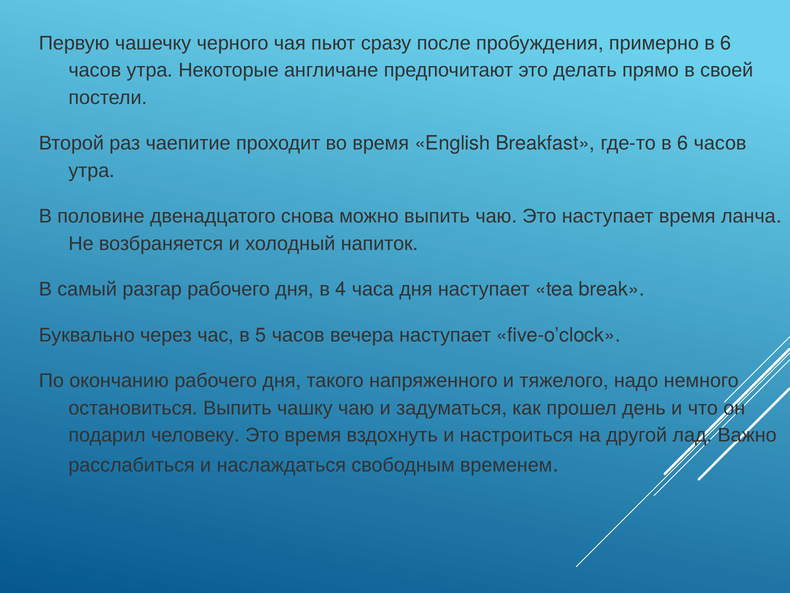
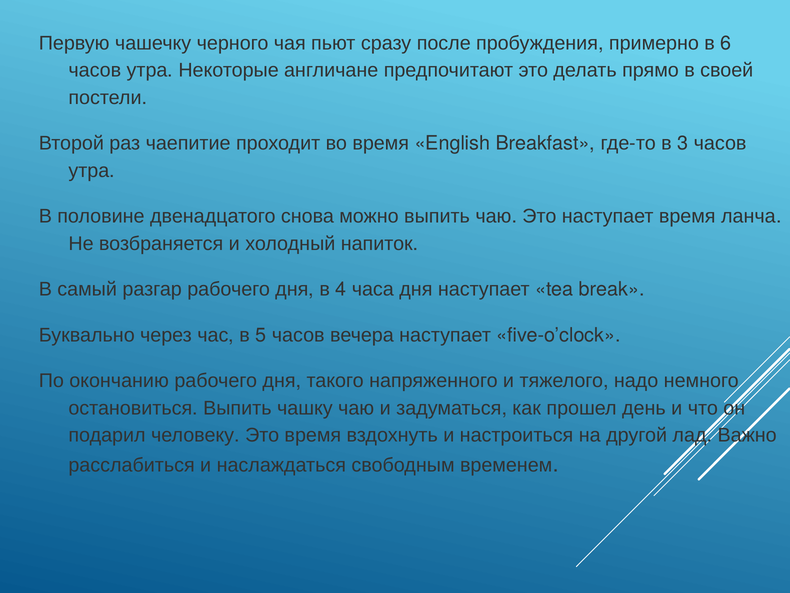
6: 6 -> 3 (683, 143)
